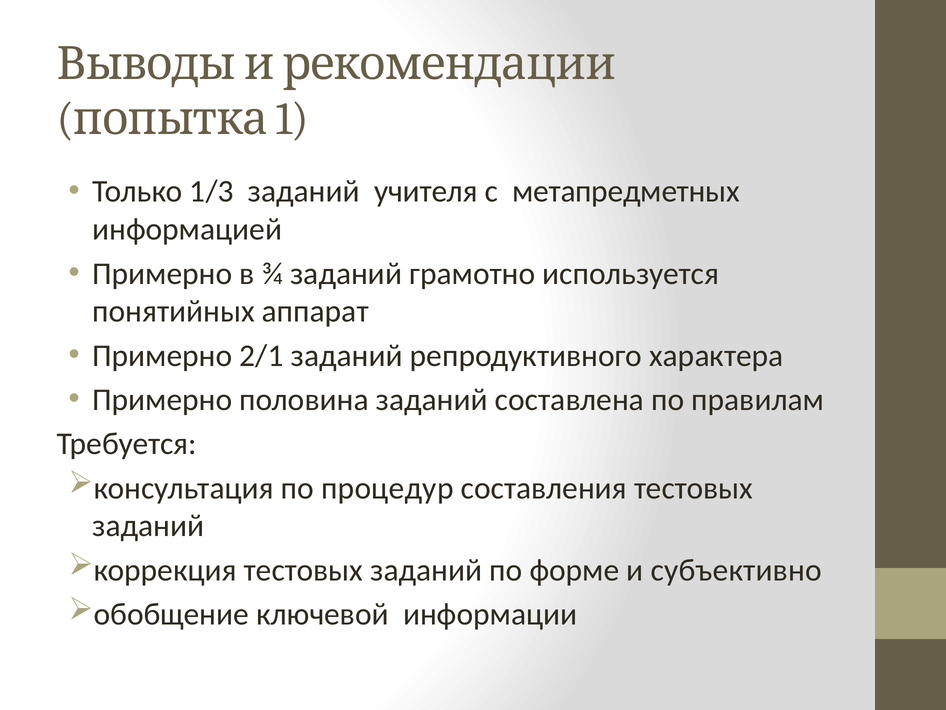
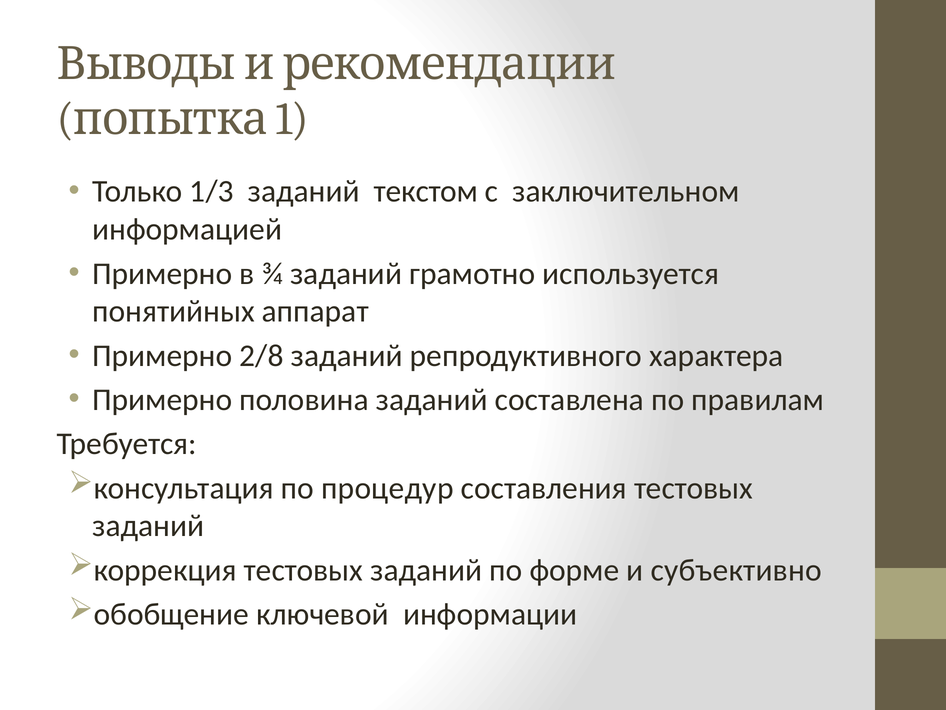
учителя: учителя -> текстом (426, 191)
метапредметных: метапредметных -> заключительном (626, 191)
2/1: 2/1 -> 2/8 (262, 355)
